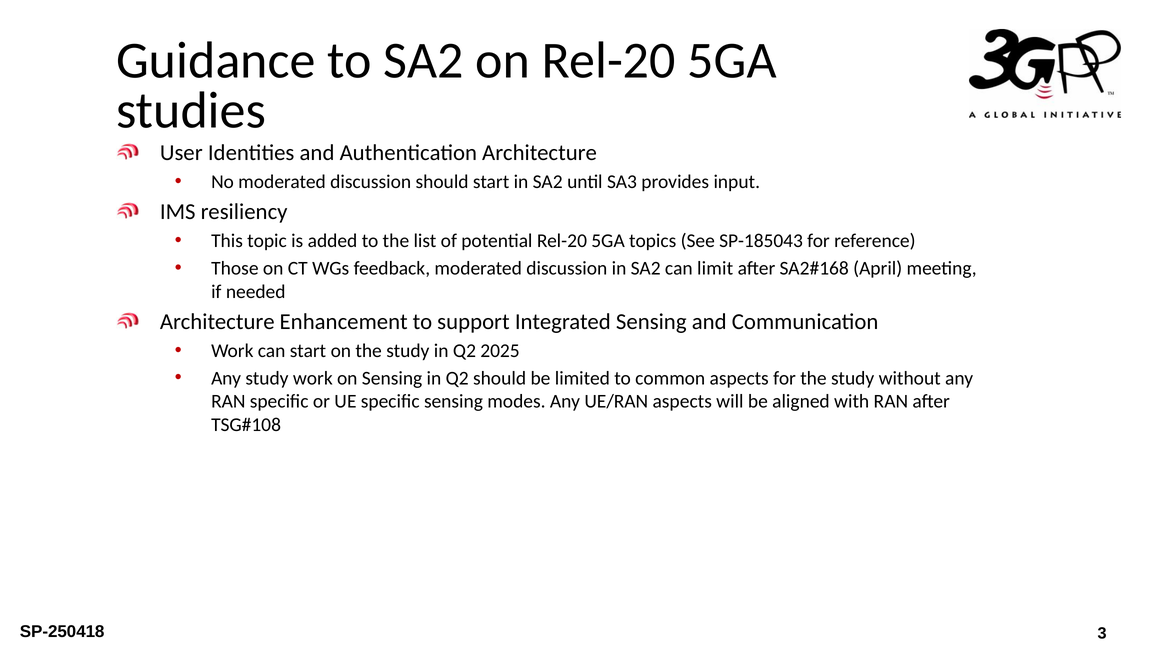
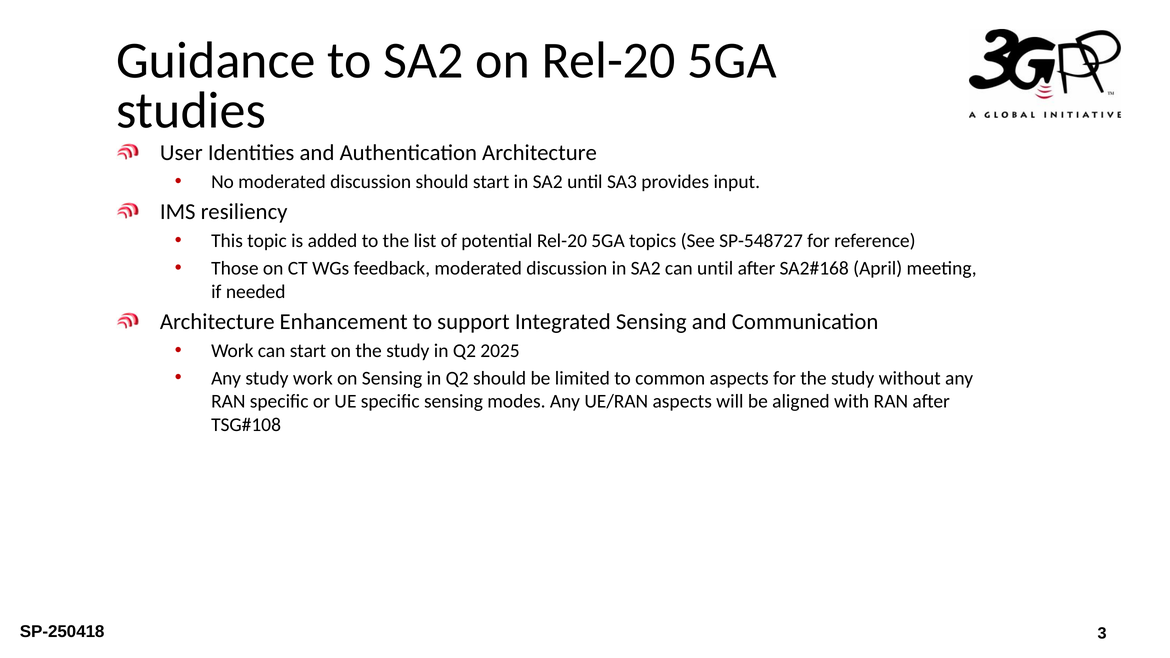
SP-185043: SP-185043 -> SP-548727 (761, 241)
can limit: limit -> until (715, 268)
